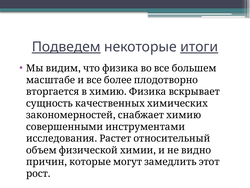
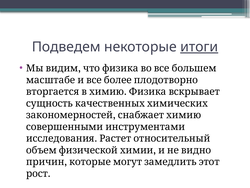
Подведем underline: present -> none (66, 47)
